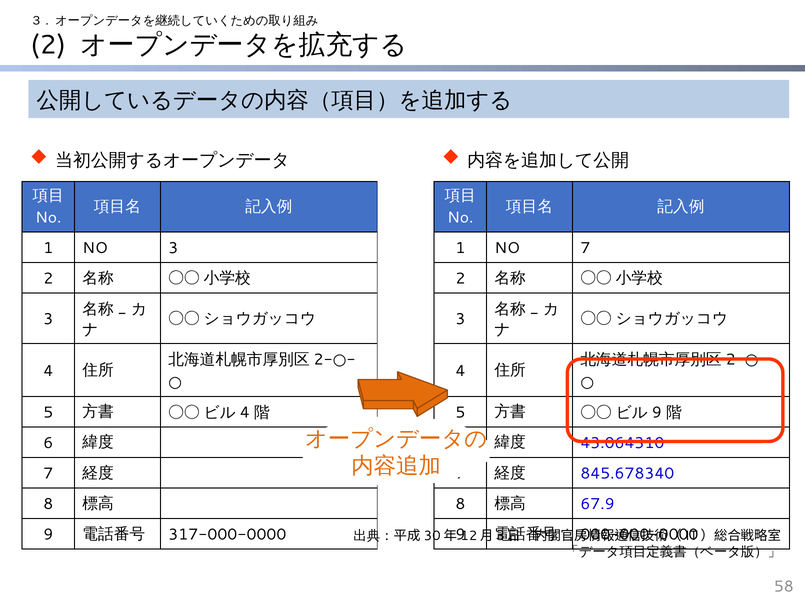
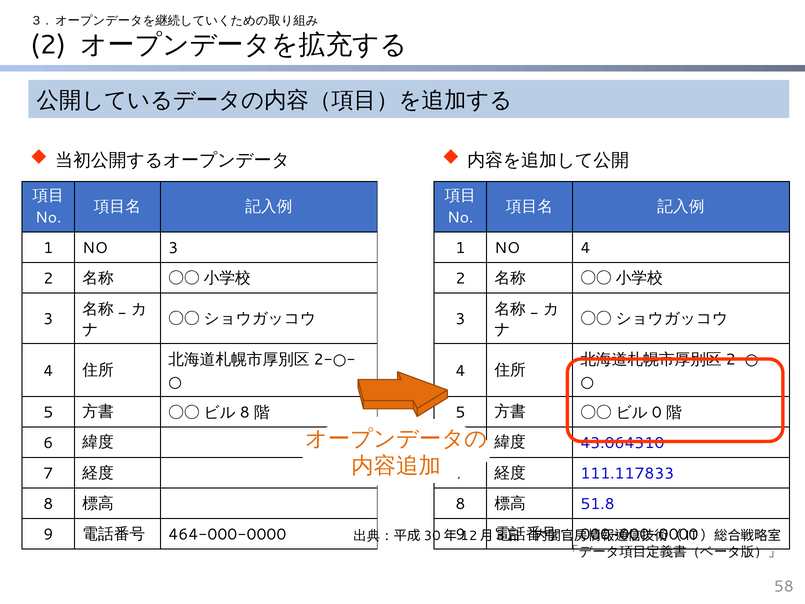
NO 7: 7 -> 4 (585, 248)
4: 4 -> 8 (245, 412)
9: 9 -> 0 (657, 412)
845.678340: 845.678340 -> 111.117833 (627, 473)
67.9: 67.9 -> 51.8 (597, 504)
317-000-0000: 317-000-0000 -> 464-000-0000 (227, 535)
